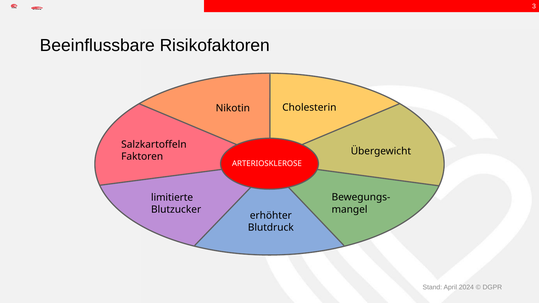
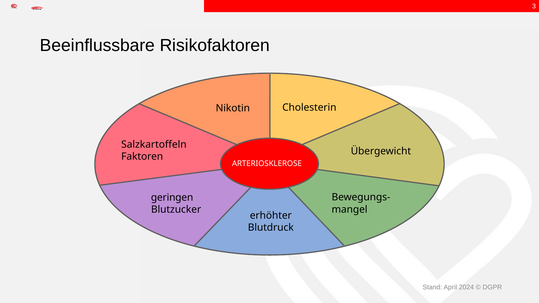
limitierte: limitierte -> geringen (172, 198)
